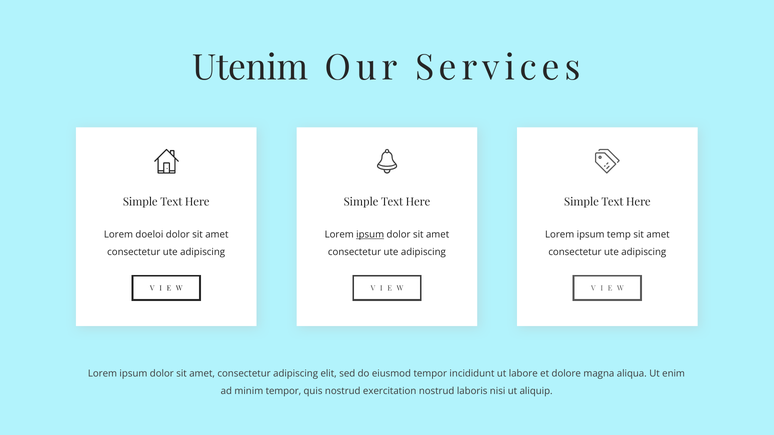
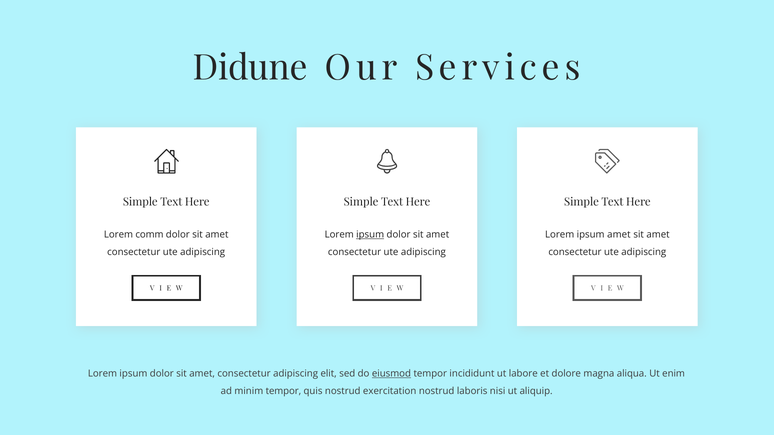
Utenim: Utenim -> Didune (250, 68)
doeloi: doeloi -> comm (149, 235)
ipsum temp: temp -> amet (619, 235)
eiusmod underline: none -> present (391, 374)
